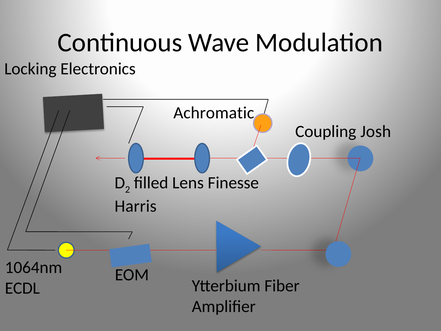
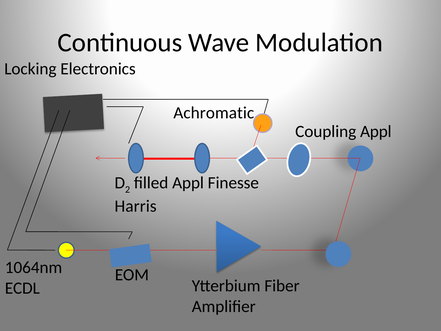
Coupling Josh: Josh -> Appl (376, 131)
filled Lens: Lens -> Appl (188, 183)
